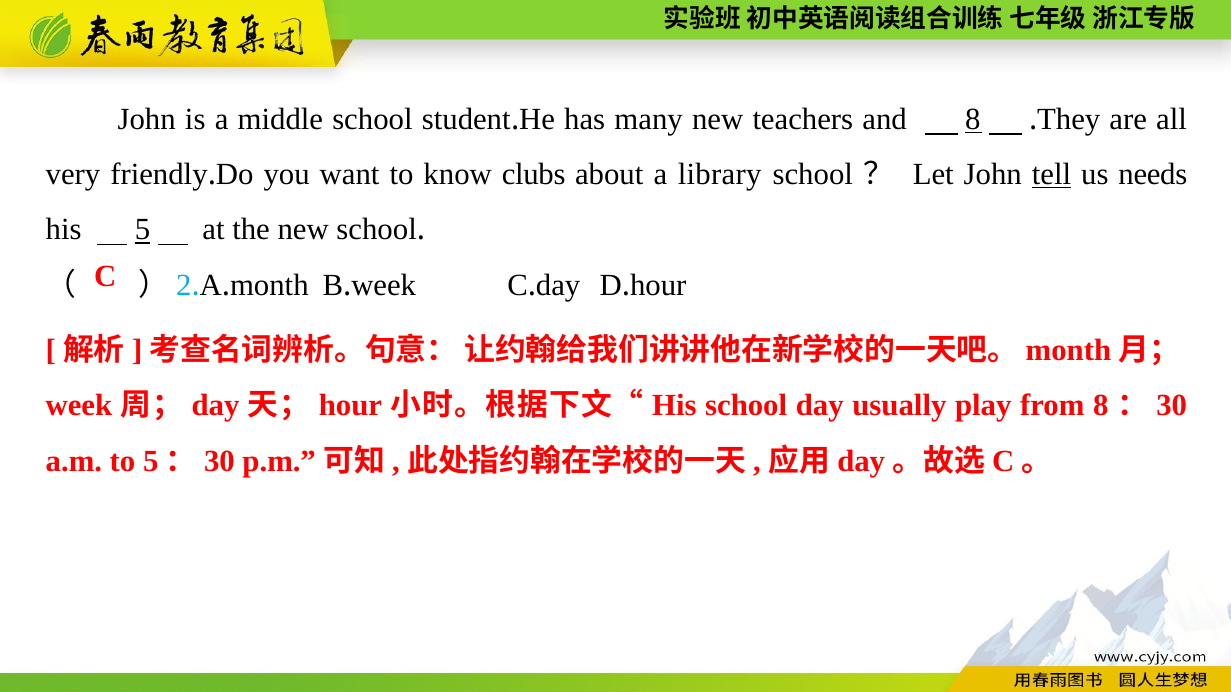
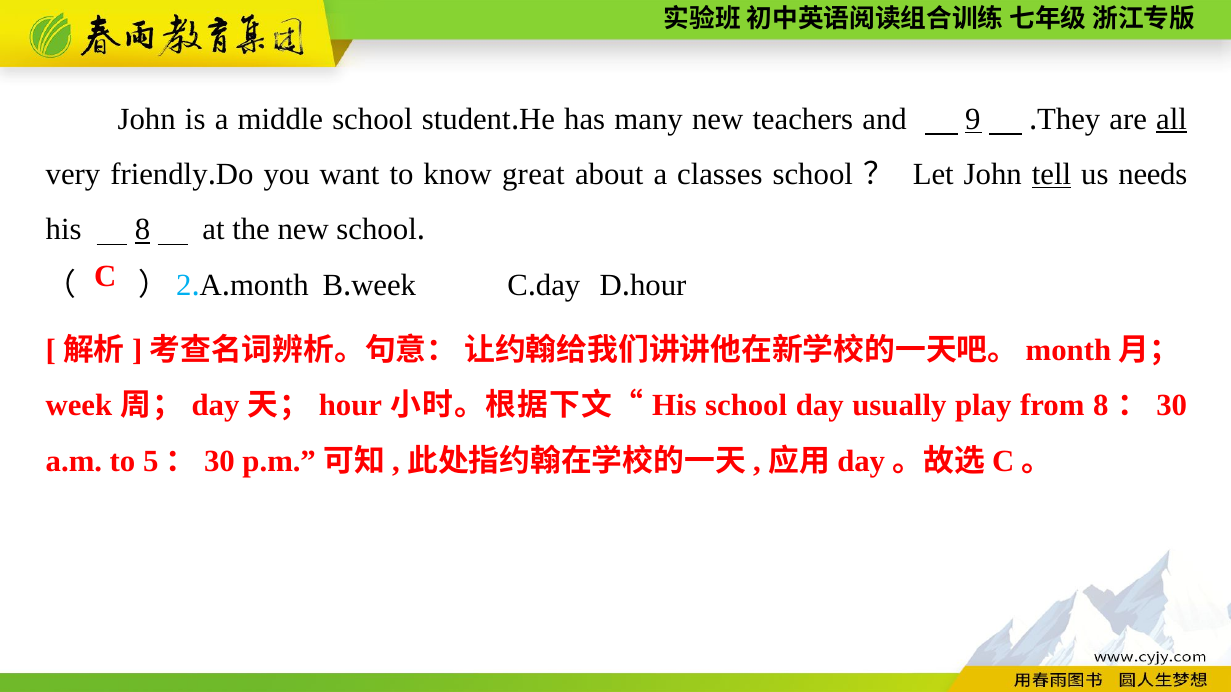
and 8: 8 -> 9 (973, 119)
all underline: none -> present (1172, 119)
clubs: clubs -> great (533, 174)
library: library -> classes (720, 174)
his 5: 5 -> 8 (142, 230)
